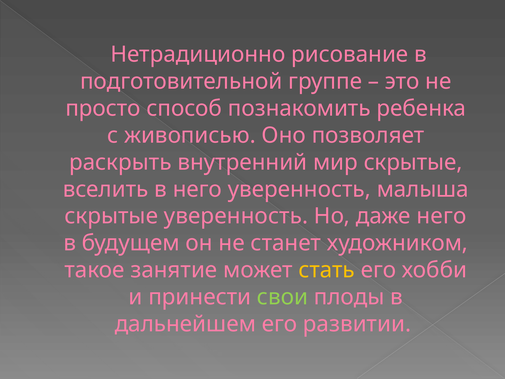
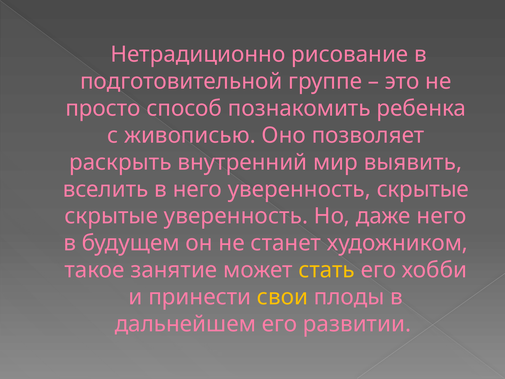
мир скрытые: скрытые -> выявить (413, 162)
уверенность малыша: малыша -> скрытые (423, 189)
свои colour: light green -> yellow (282, 297)
